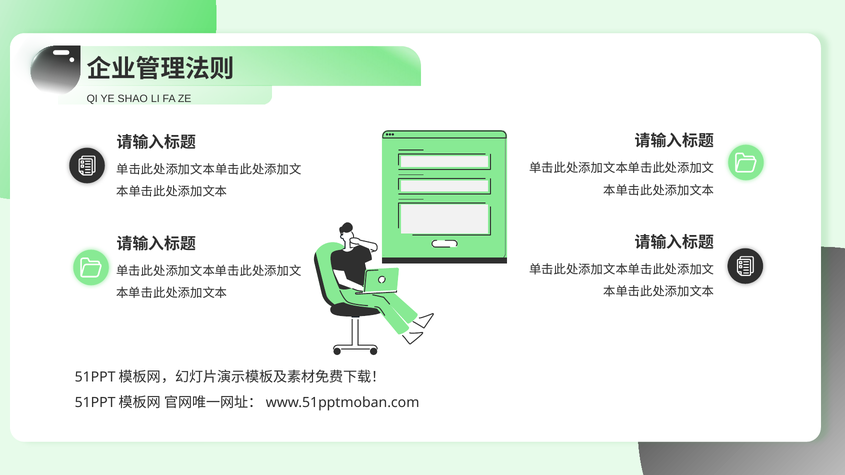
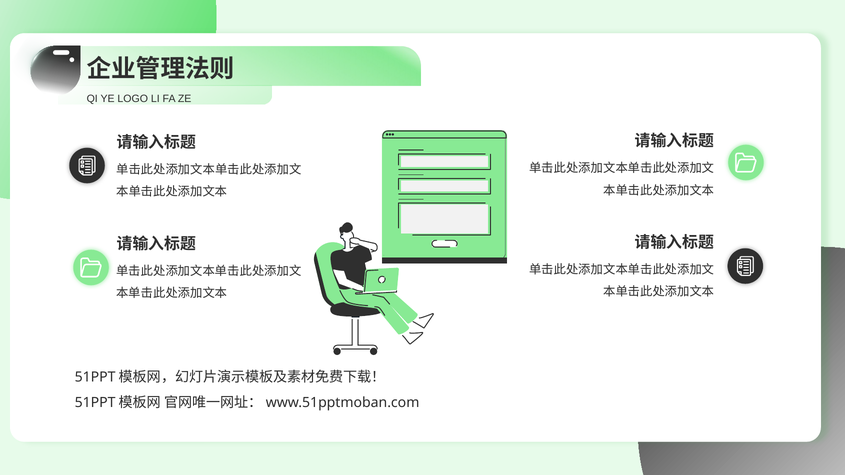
SHAO: SHAO -> LOGO (133, 99)
